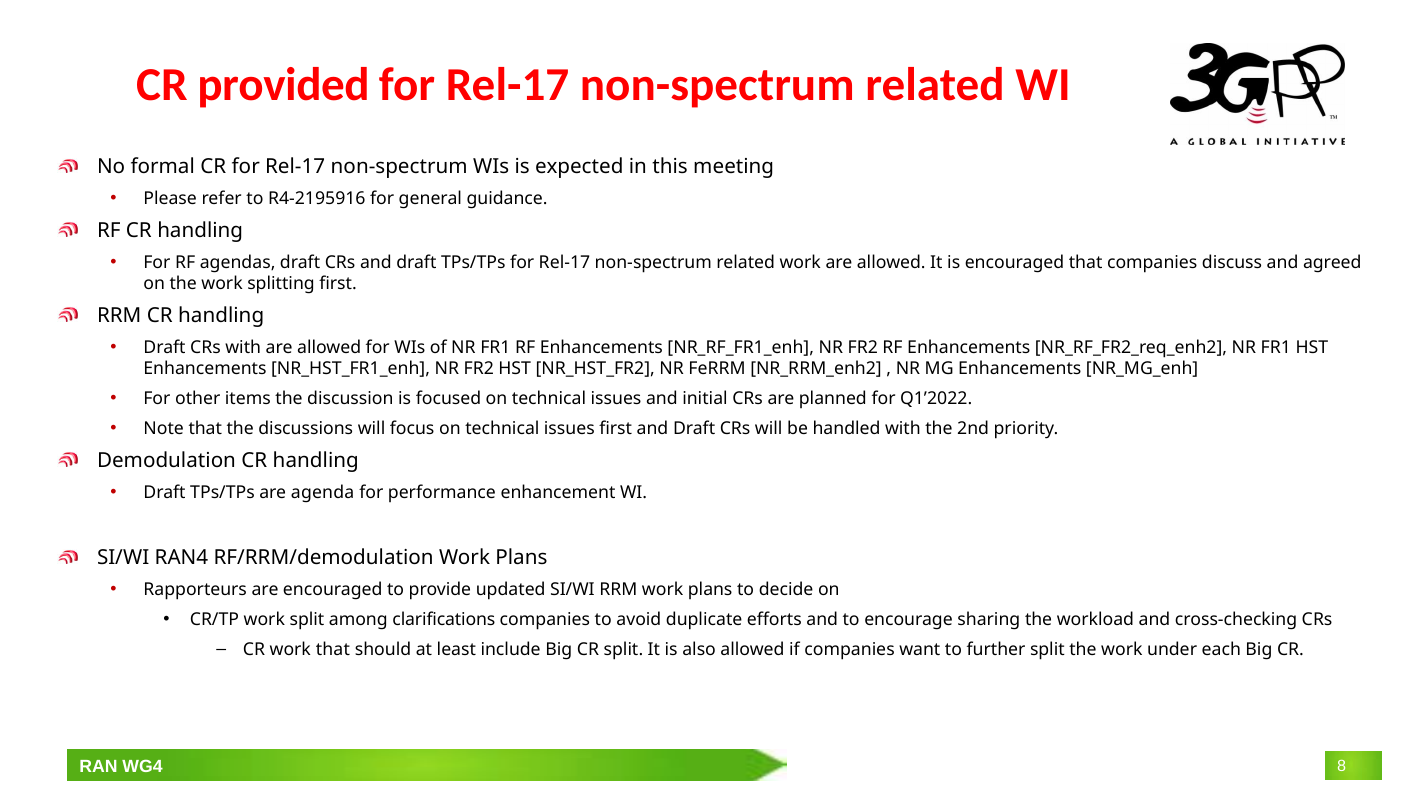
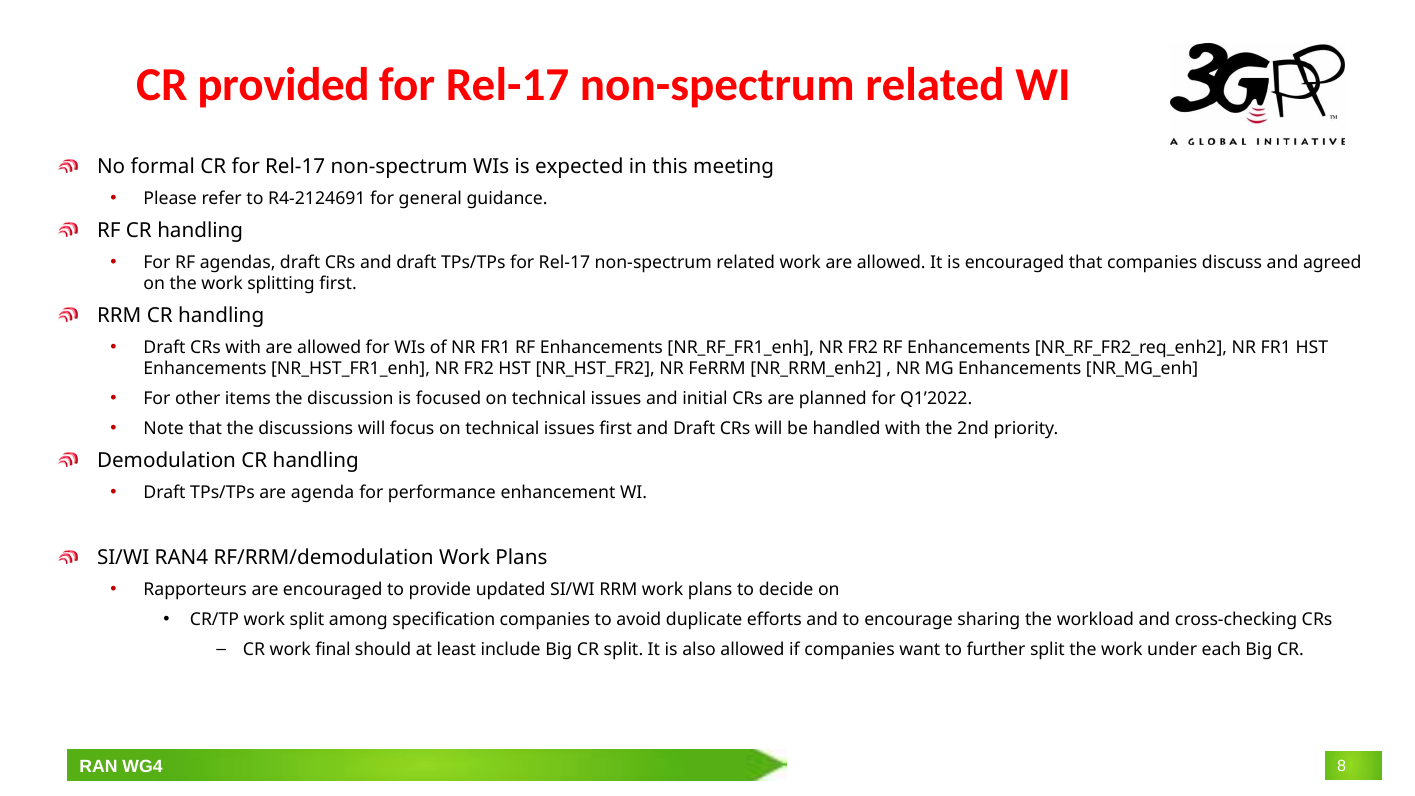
R4-2195916: R4-2195916 -> R4-2124691 (317, 199)
clarifications: clarifications -> specification (444, 620)
work that: that -> final (333, 650)
